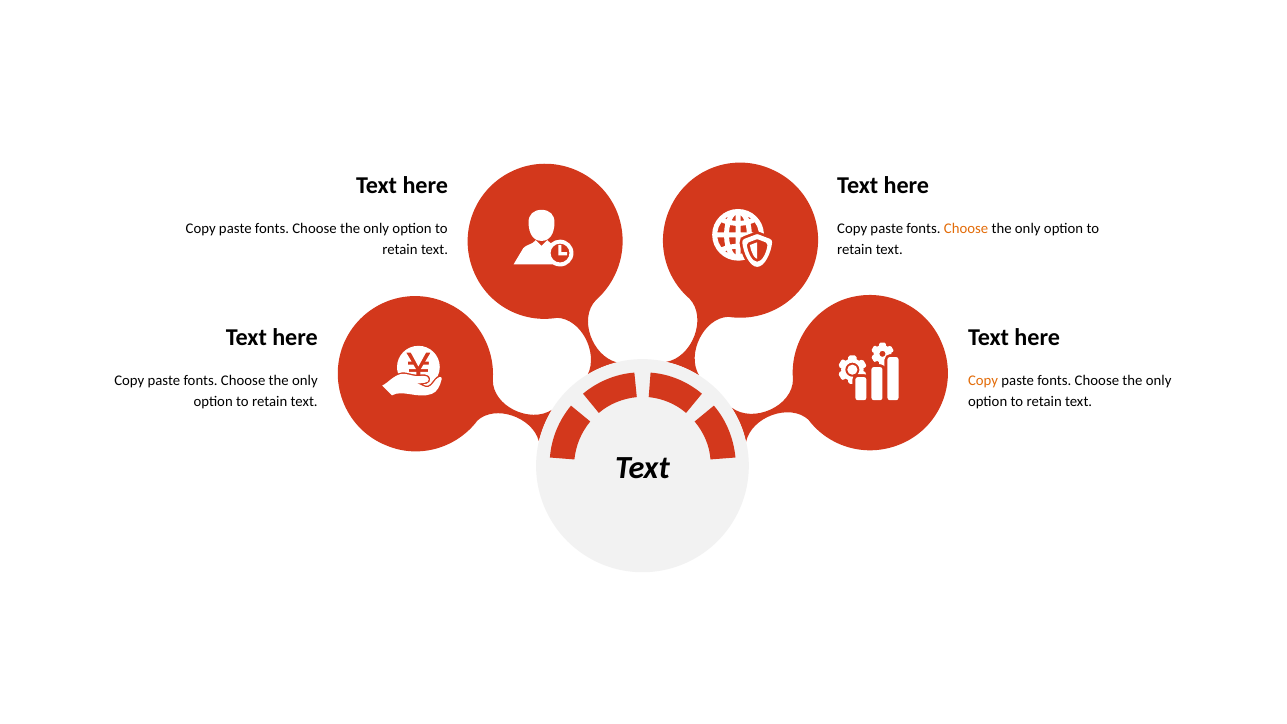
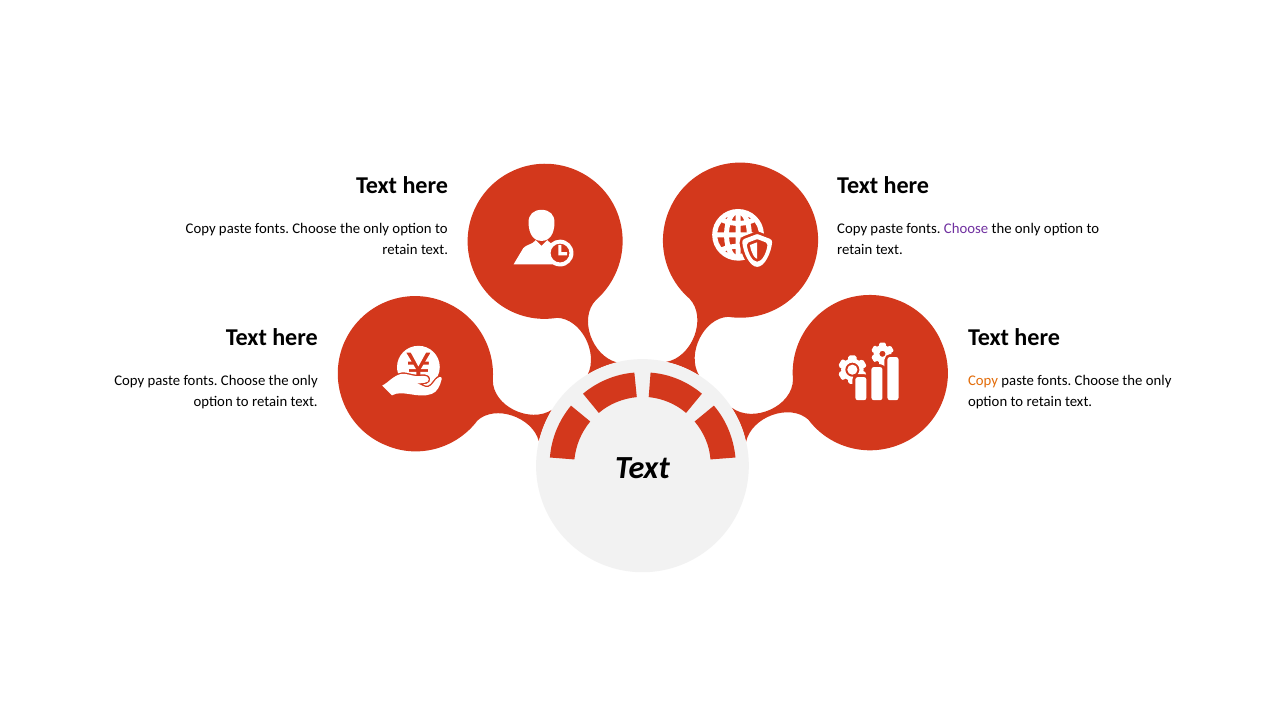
Choose colour: orange -> purple (966, 229)
